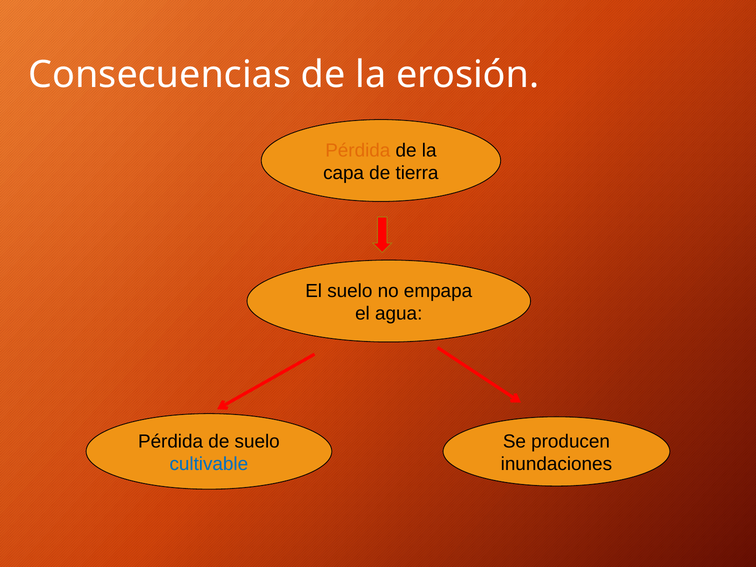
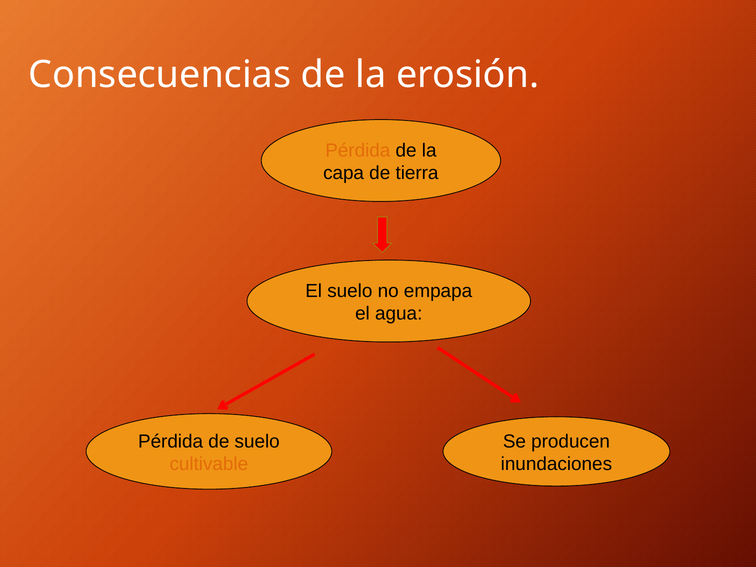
cultivable colour: blue -> orange (209, 464)
